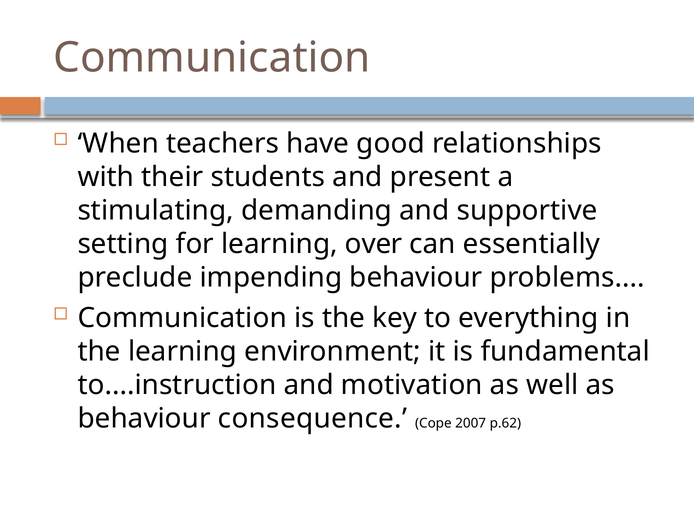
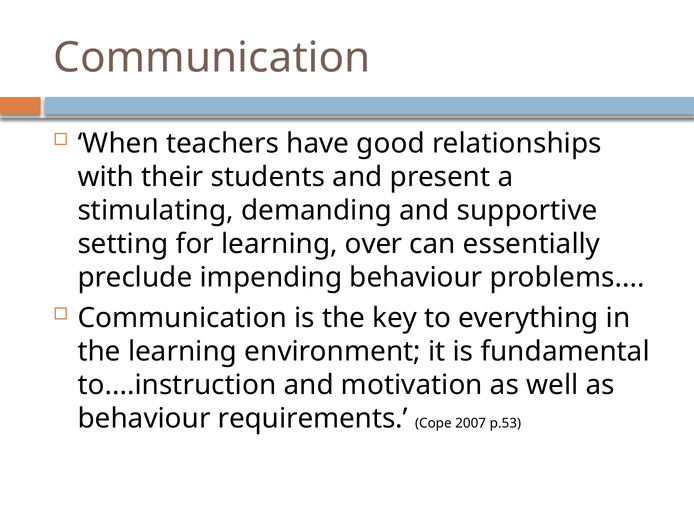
consequence: consequence -> requirements (313, 419)
p.62: p.62 -> p.53 (505, 424)
